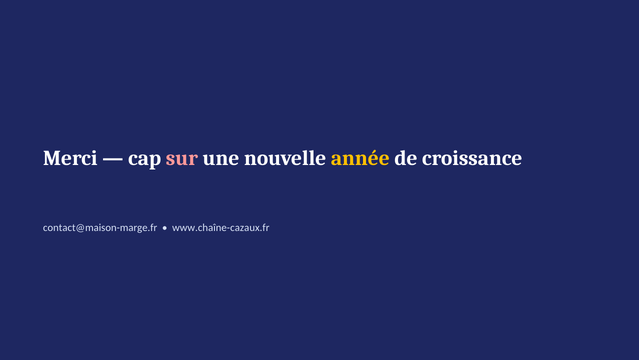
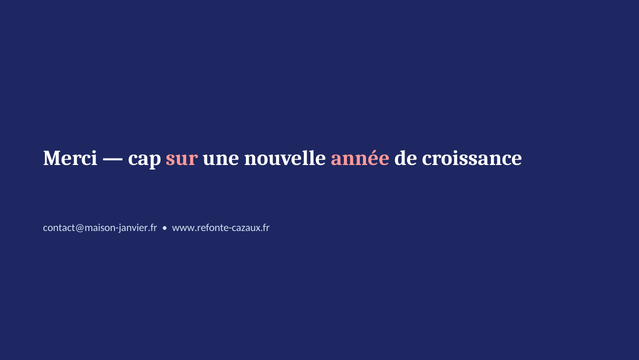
année colour: yellow -> pink (360, 158)
contact@maison-marge.fr: contact@maison-marge.fr -> contact@maison-janvier.fr (100, 228)
www.chaîne-cazaux.fr: www.chaîne-cazaux.fr -> www.refonte-cazaux.fr (221, 228)
